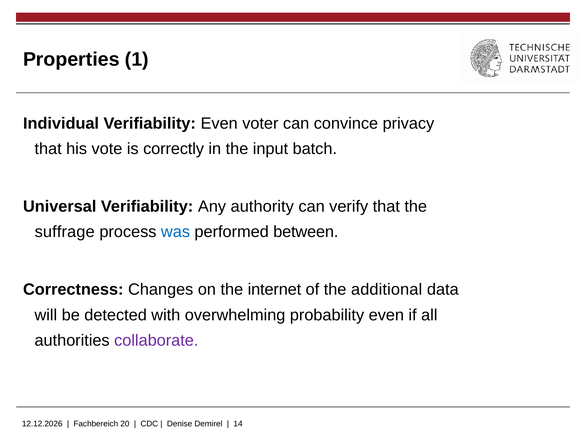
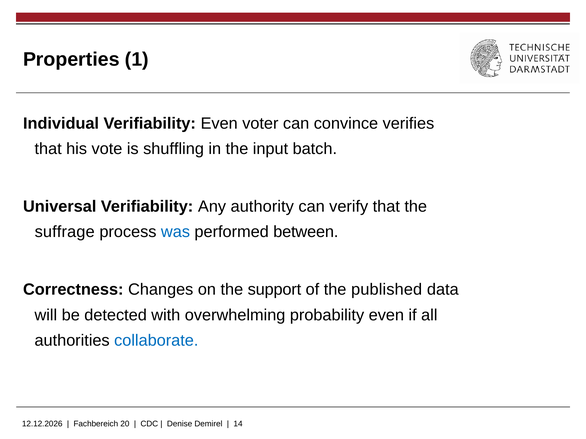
privacy: privacy -> verifies (408, 124)
correctly: correctly -> shuffling (174, 149)
internet: internet -> support (274, 290)
additional: additional -> published (387, 290)
collaborate colour: purple -> blue (156, 341)
